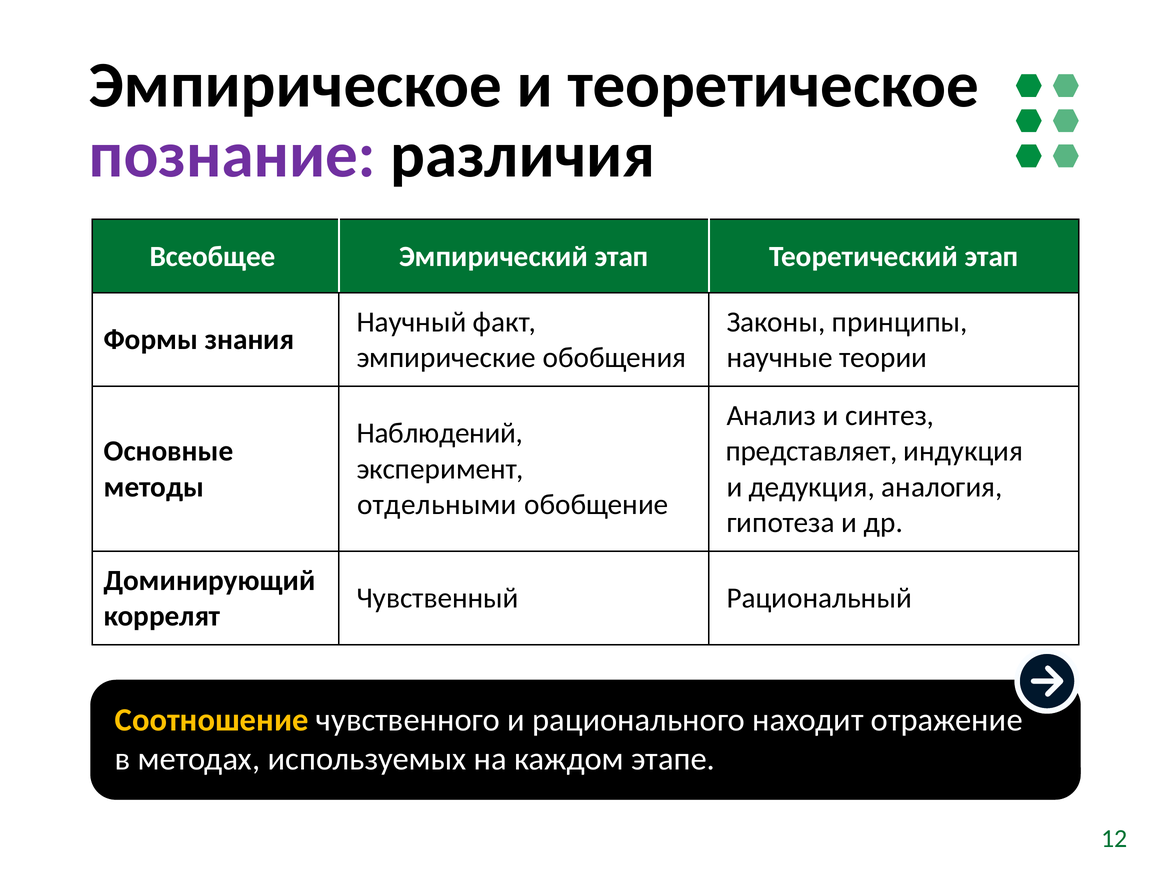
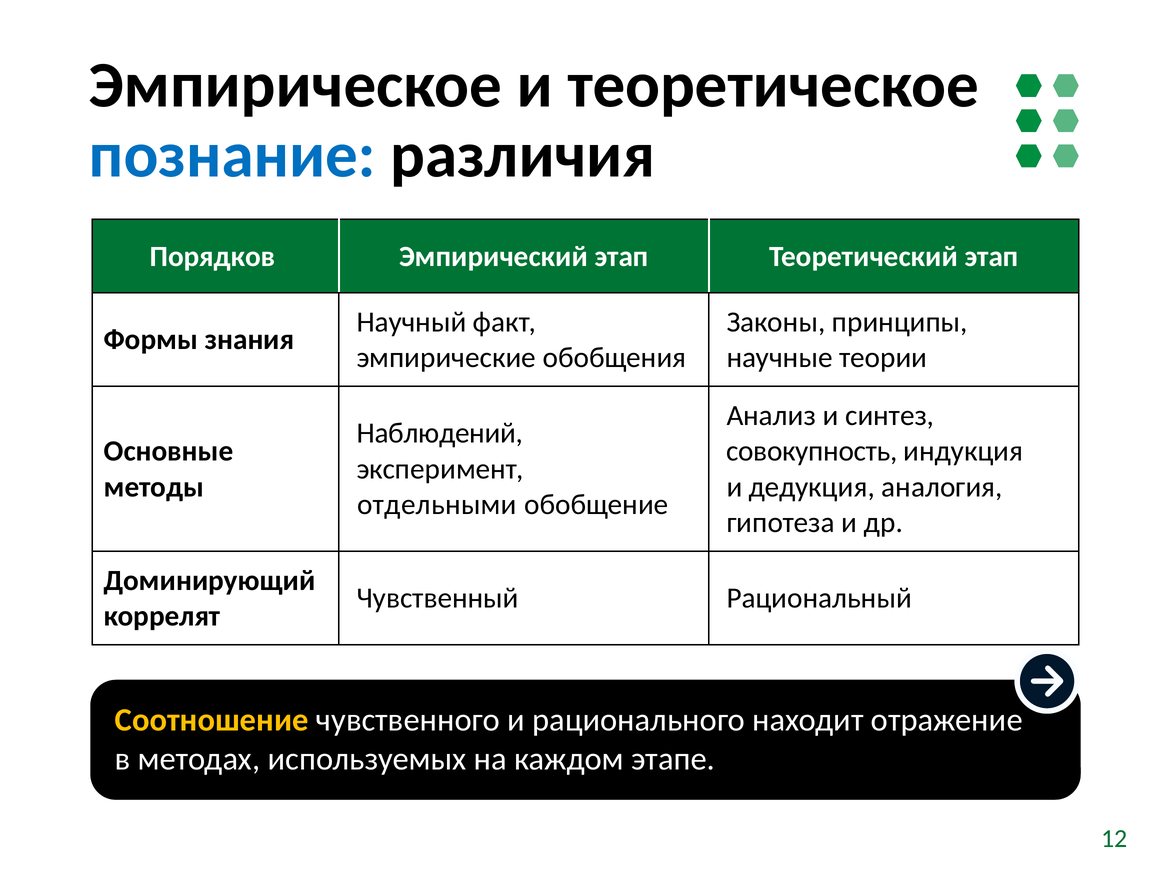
познание colour: purple -> blue (232, 155)
Всеобщее: Всеобщее -> Порядков (212, 256)
представляет: представляет -> совокупность (812, 451)
